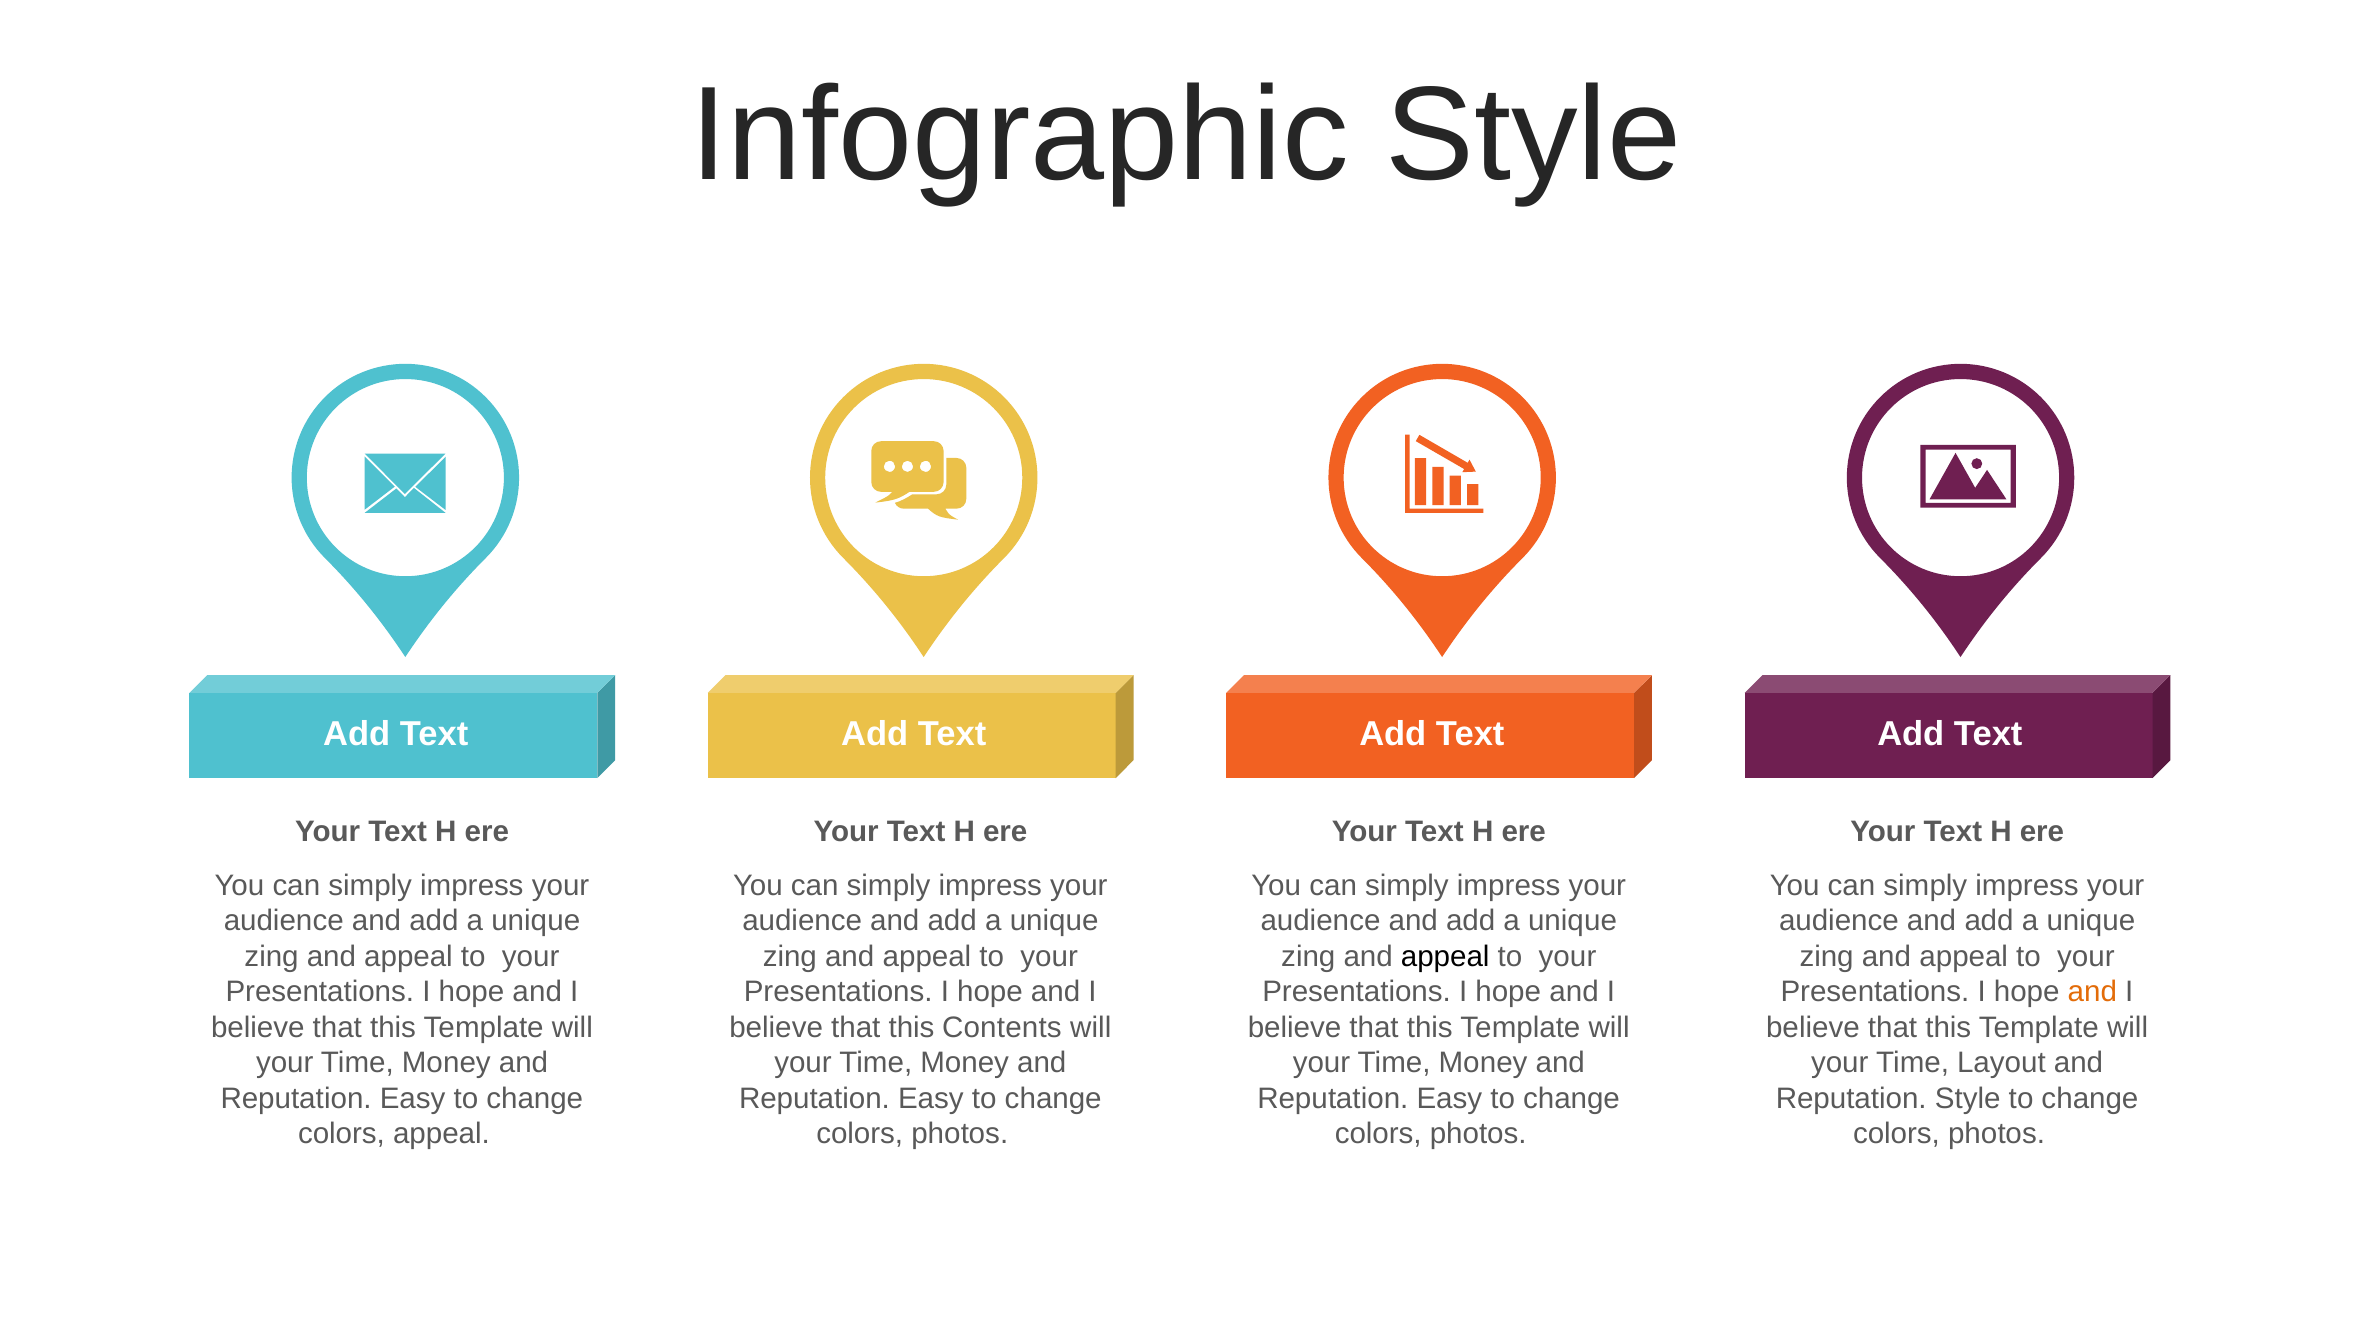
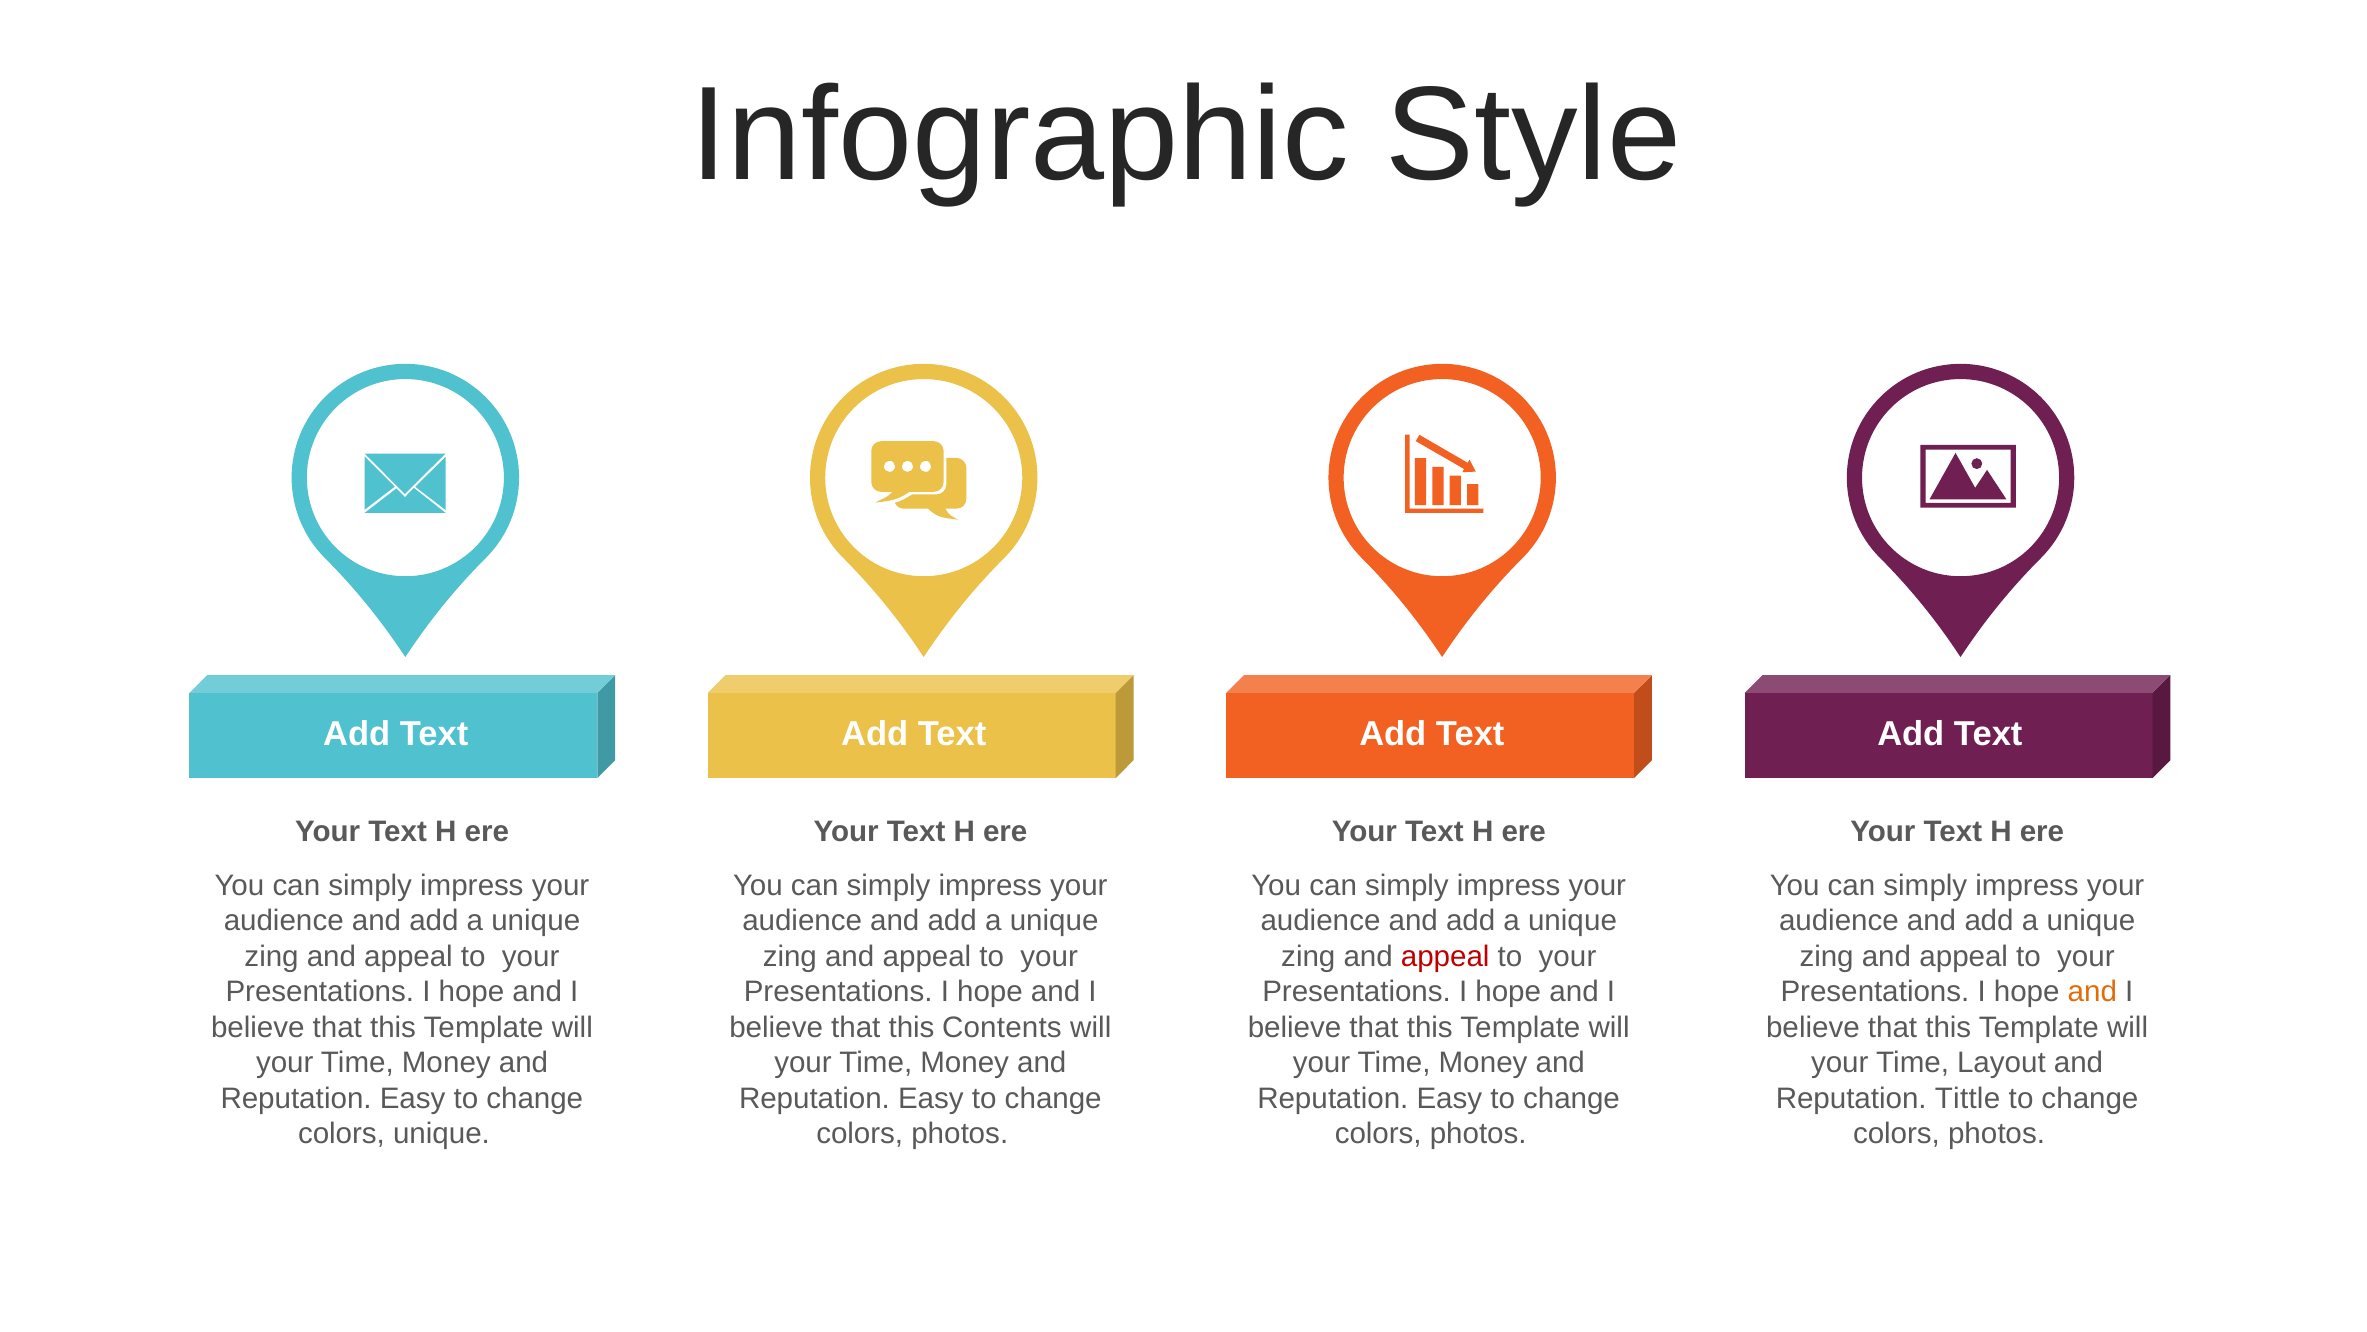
appeal colour: black -> red (1445, 956)
Reputation Style: Style -> Tittle (1968, 1098)
colors appeal: appeal -> unique (441, 1134)
